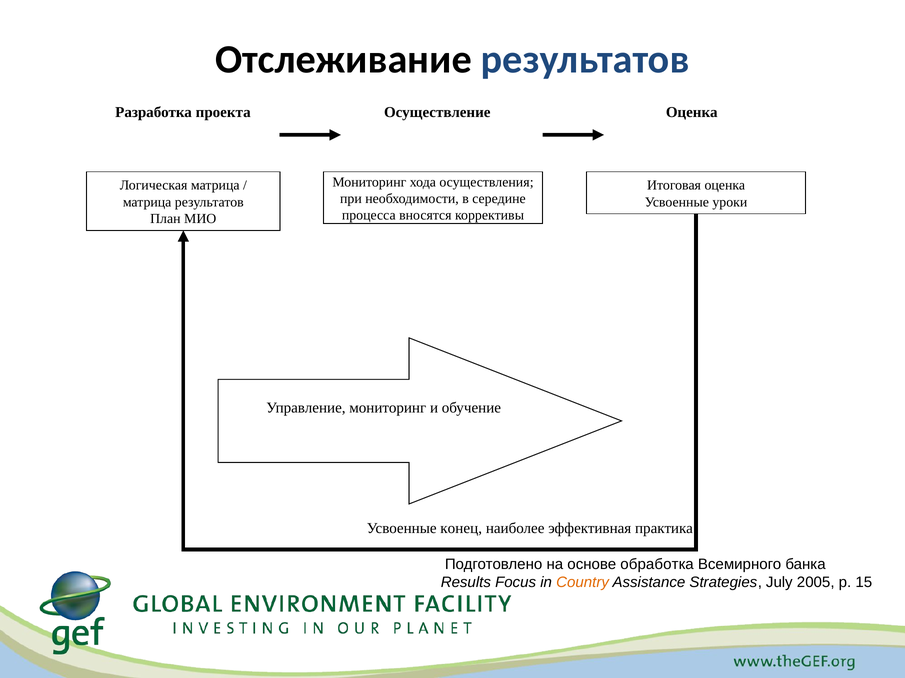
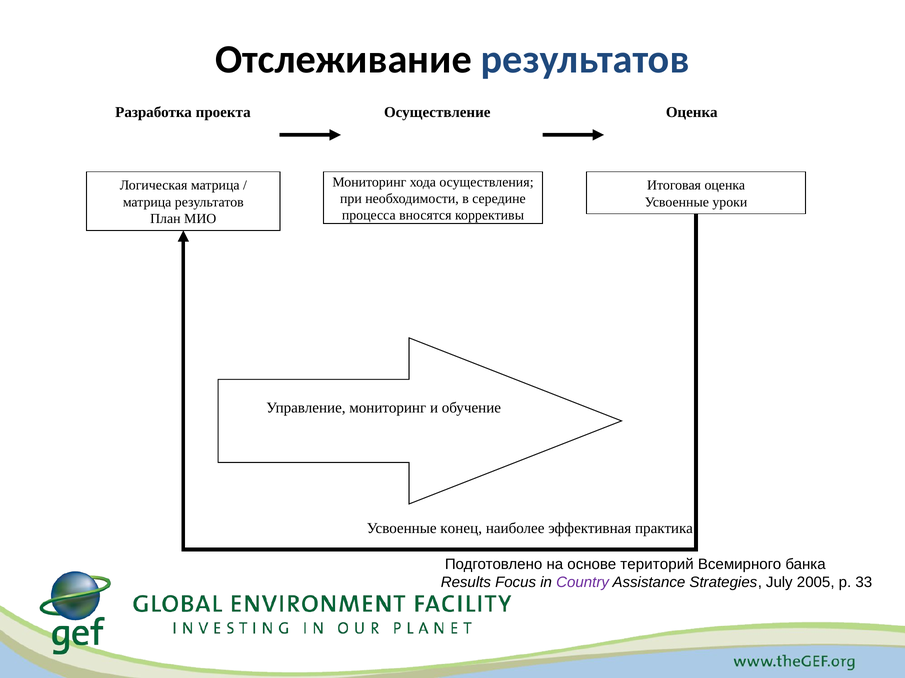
обработка: обработка -> територий (657, 565)
Country colour: orange -> purple (583, 583)
15: 15 -> 33 (864, 583)
